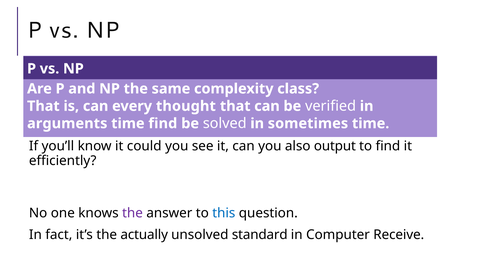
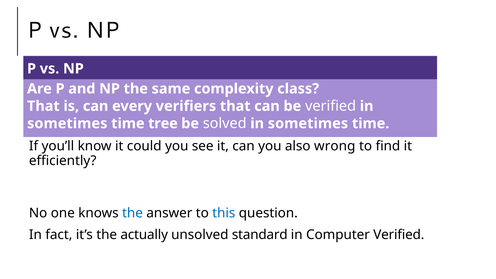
thought: thought -> verifiers (186, 106)
arguments: arguments -> sometimes (67, 123)
time find: find -> tree (163, 123)
output: output -> wrong (335, 146)
the colour: purple -> blue (133, 213)
Computer Receive: Receive -> Verified (399, 235)
